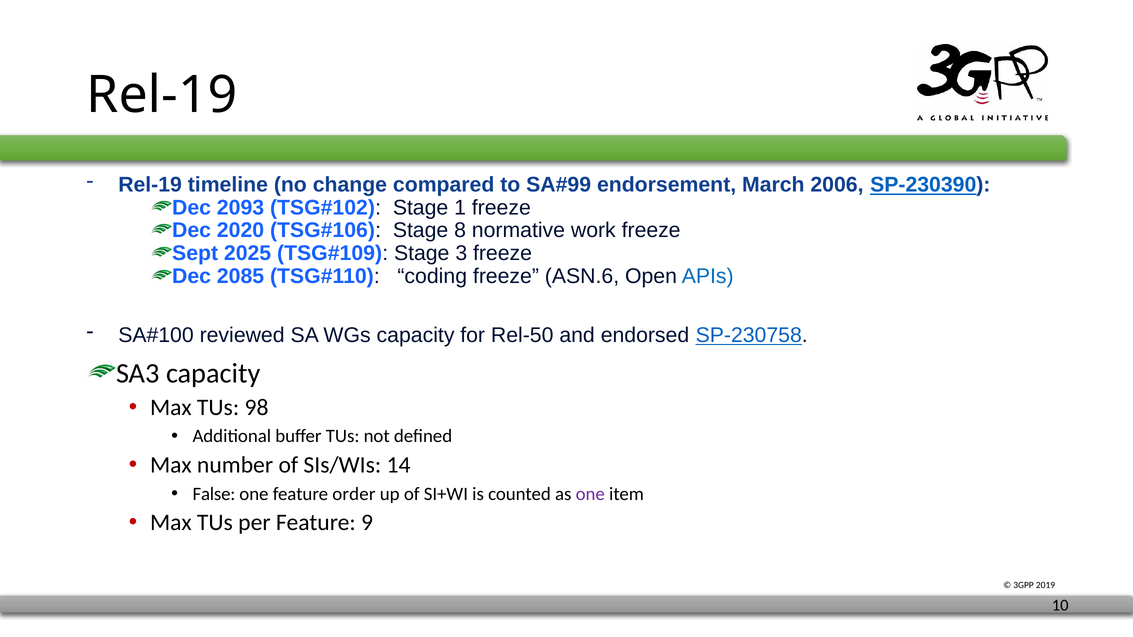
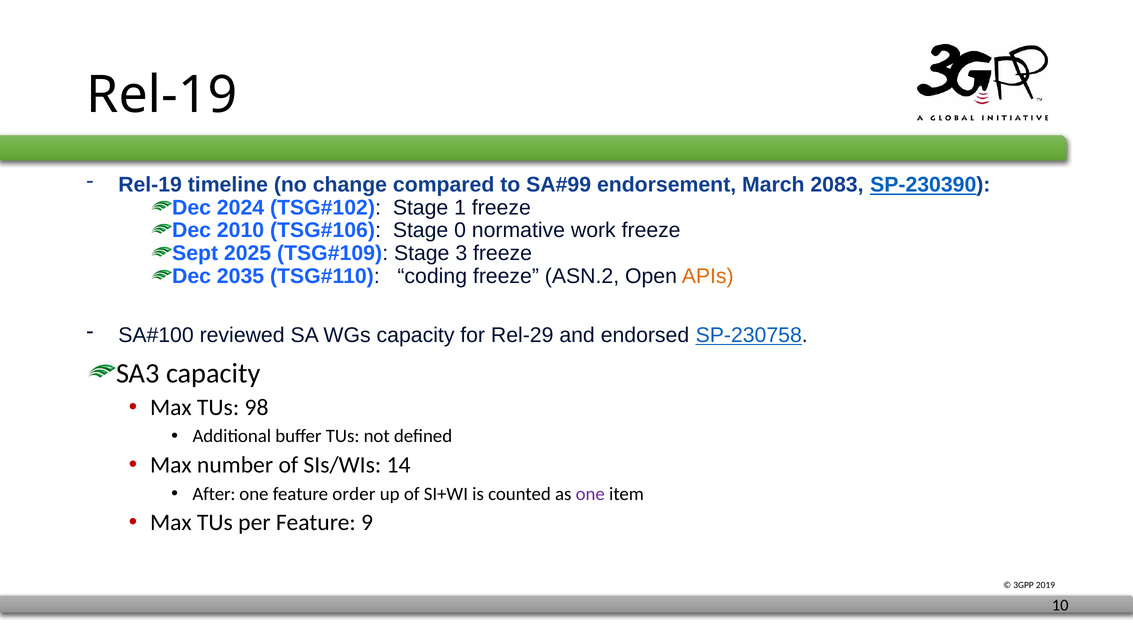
2006: 2006 -> 2083 (837, 185)
2093: 2093 -> 2024 (241, 208)
2020: 2020 -> 2010 (241, 231)
8: 8 -> 0 (460, 231)
2085: 2085 -> 2035 (241, 276)
ASN.6: ASN.6 -> ASN.2 (582, 276)
APIs colour: blue -> orange (708, 276)
Rel-50: Rel-50 -> Rel-29 (522, 335)
False: False -> After (214, 494)
